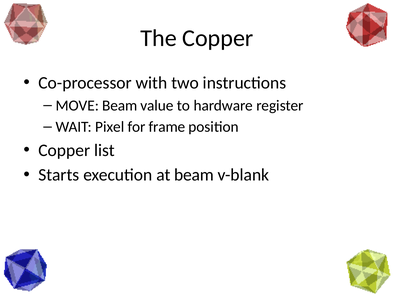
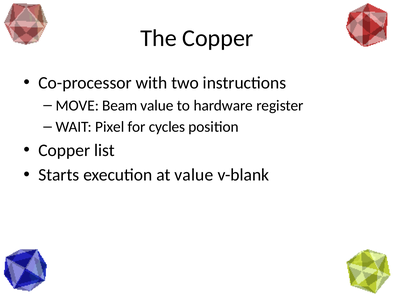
frame: frame -> cycles (167, 127)
at beam: beam -> value (194, 175)
